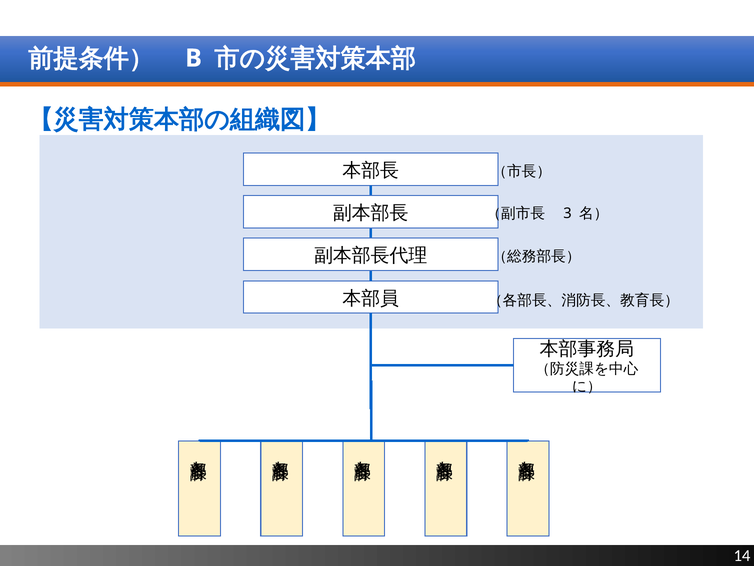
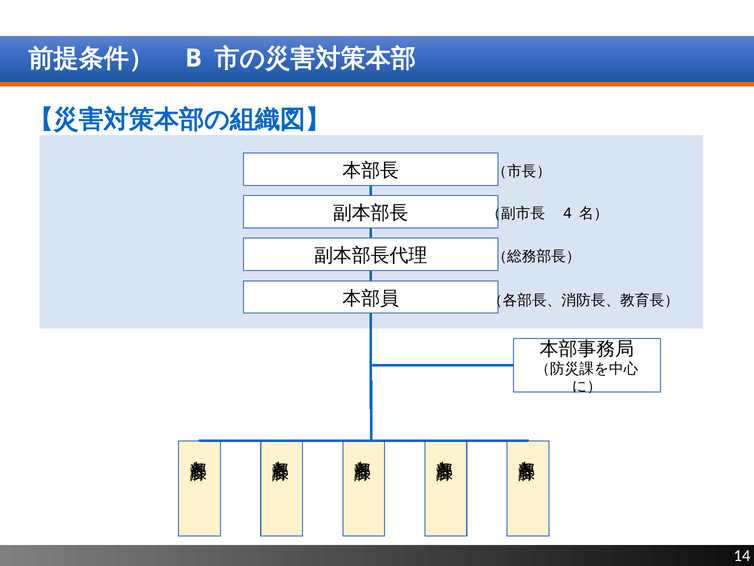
3: 3 -> 4 (568, 213)
